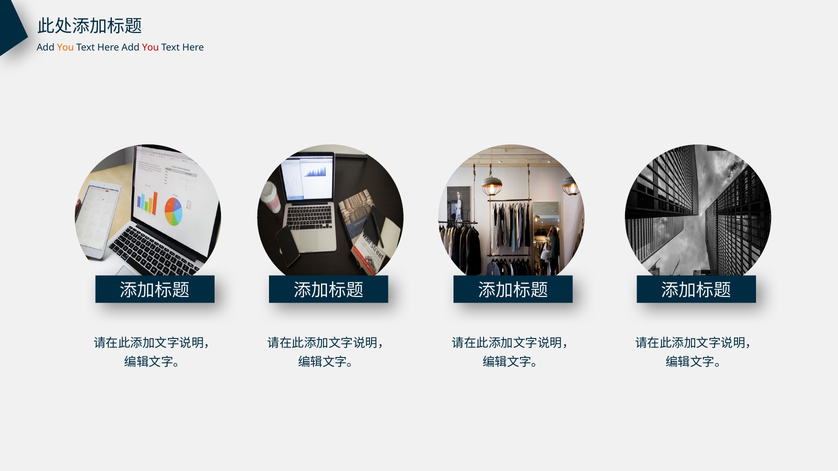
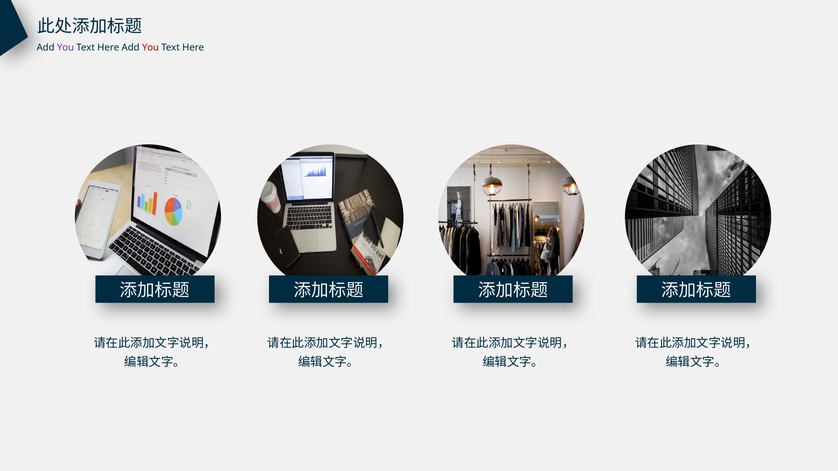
You colour: orange -> purple (66, 48)
